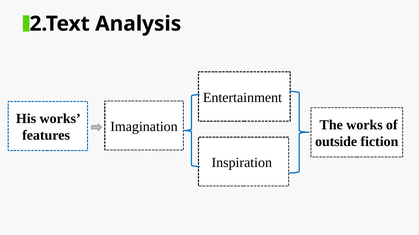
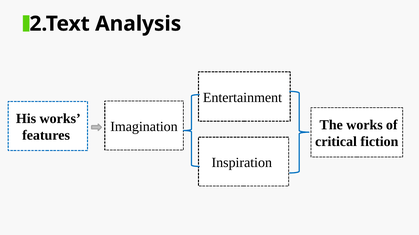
outside: outside -> critical (336, 142)
